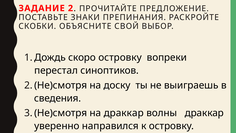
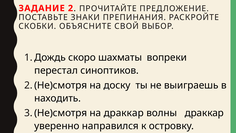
скоро островку: островку -> шахматы (120, 57)
сведения: сведения -> находить (58, 98)
